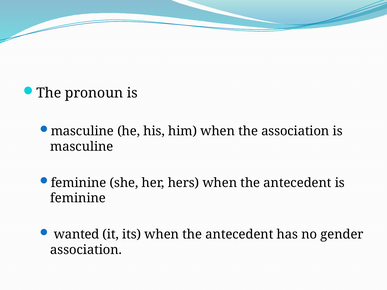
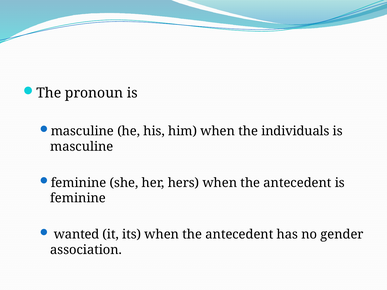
the association: association -> individuals (295, 131)
